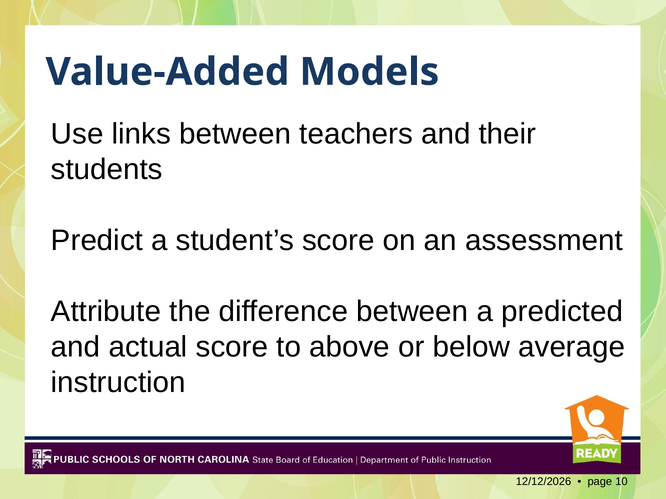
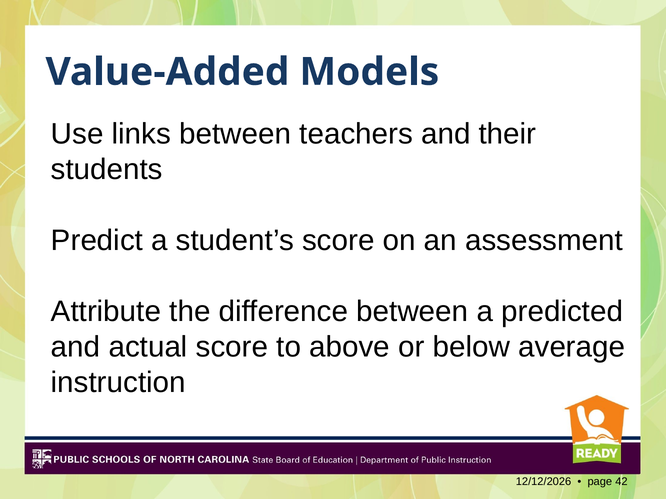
10: 10 -> 42 (621, 482)
